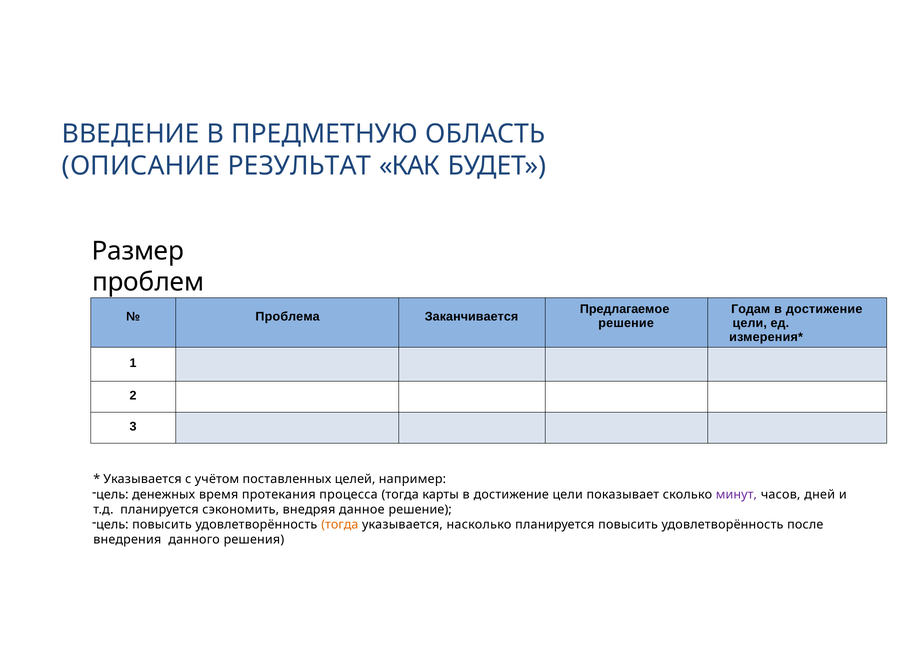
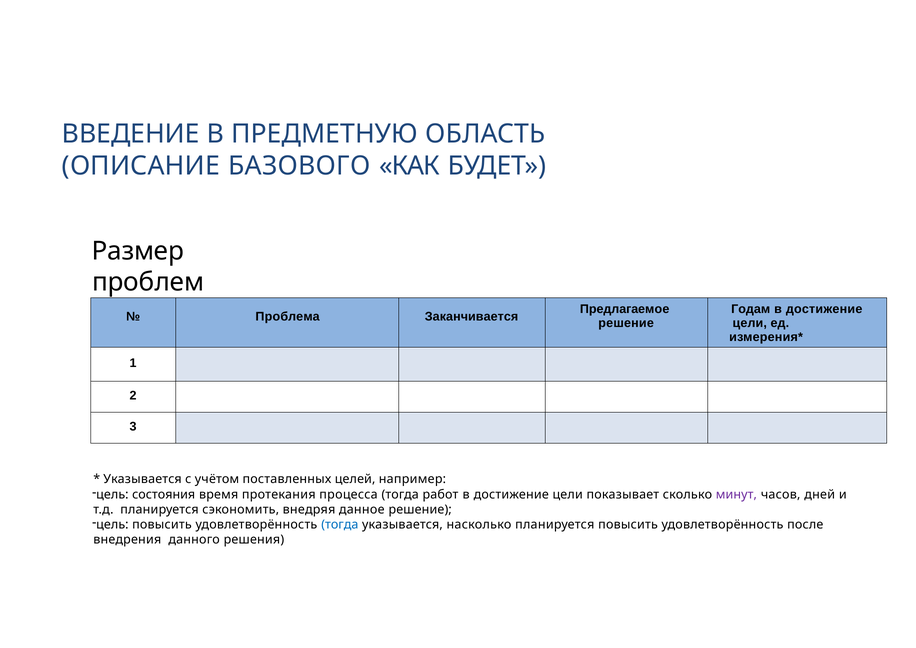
РЕЗУЛЬТАТ: РЕЗУЛЬТАТ -> БАЗОВОГО (299, 166)
денежных: денежных -> состояния (164, 494)
карты: карты -> работ (441, 494)
тогда colour: orange -> blue (340, 525)
